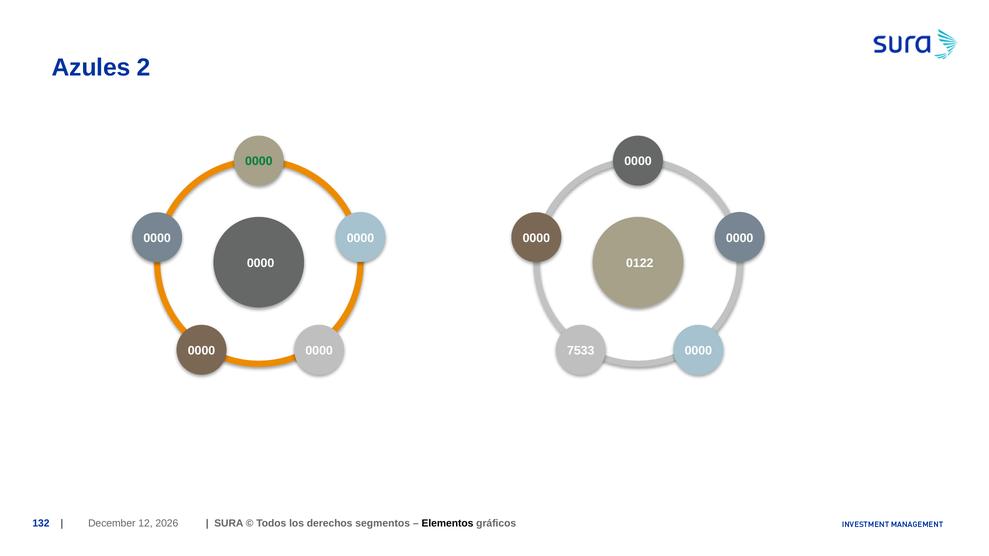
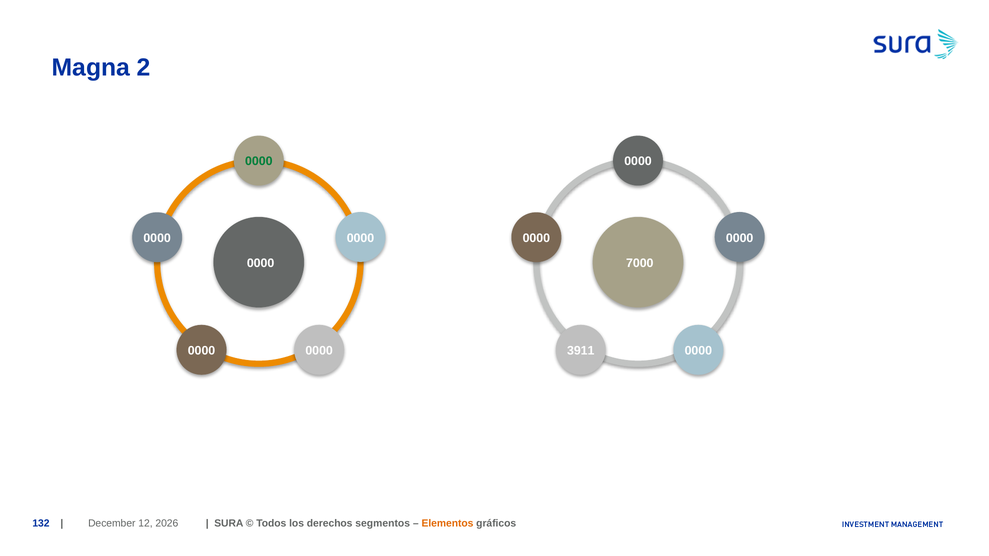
Azules: Azules -> Magna (91, 68)
0122: 0122 -> 7000 (640, 263)
7533: 7533 -> 3911 (581, 351)
Elementos colour: black -> orange (448, 524)
